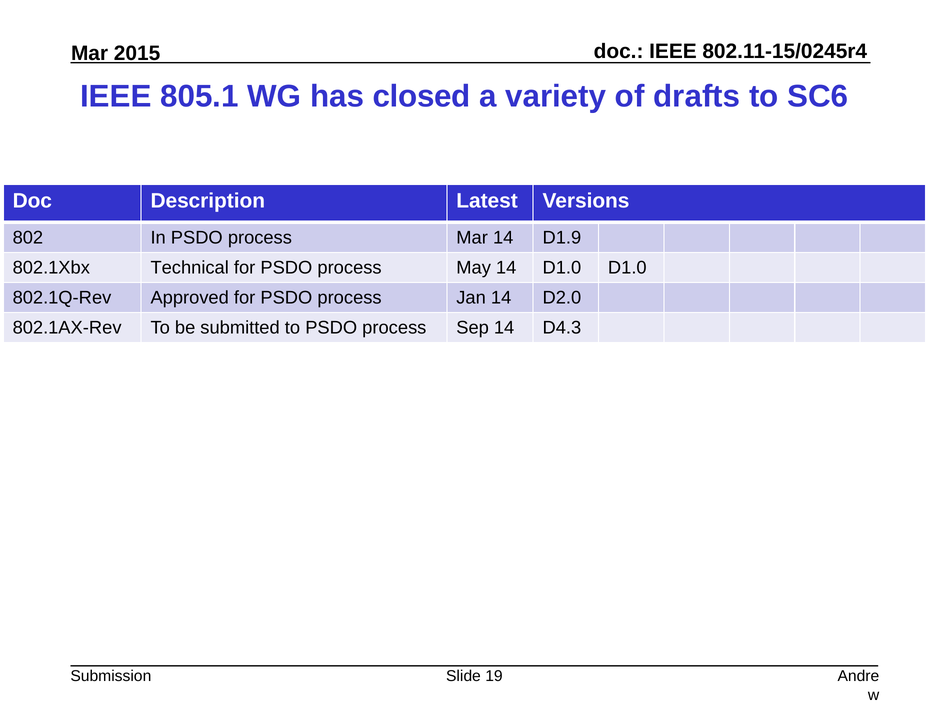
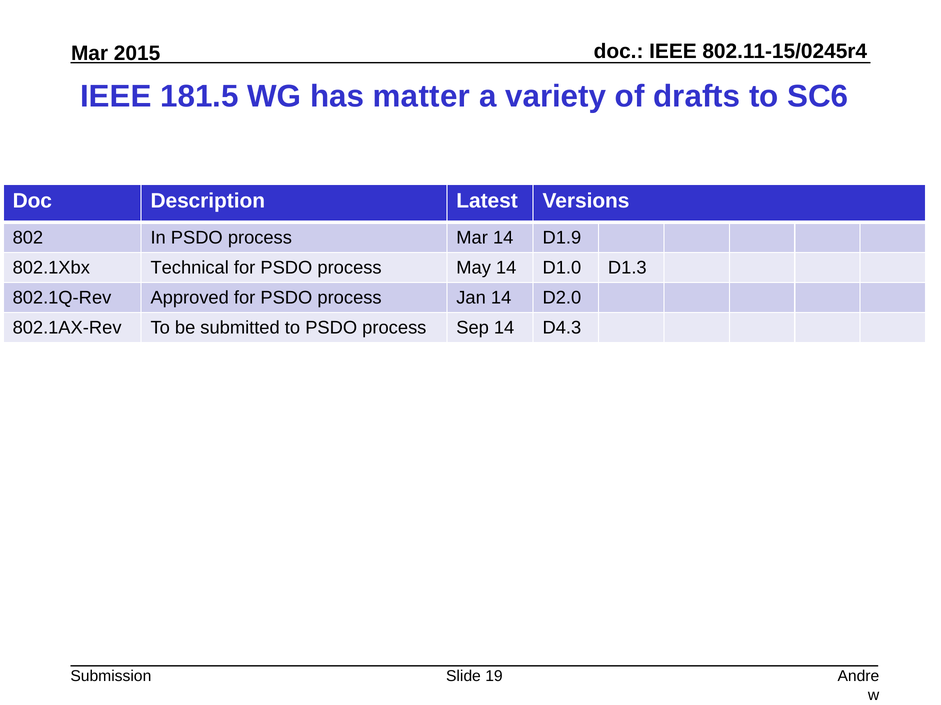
805.1: 805.1 -> 181.5 (199, 96)
closed: closed -> matter (421, 96)
D1.0 D1.0: D1.0 -> D1.3 (627, 268)
